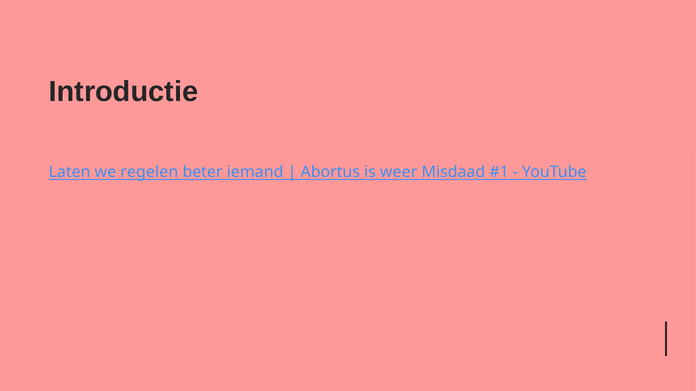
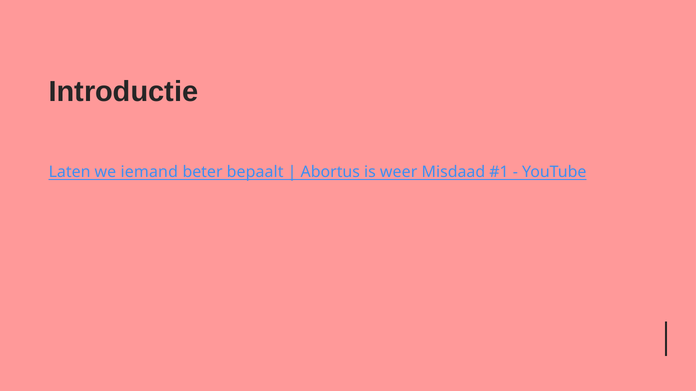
regelen: regelen -> iemand (149, 172)
iemand: iemand -> bepaalt (255, 172)
